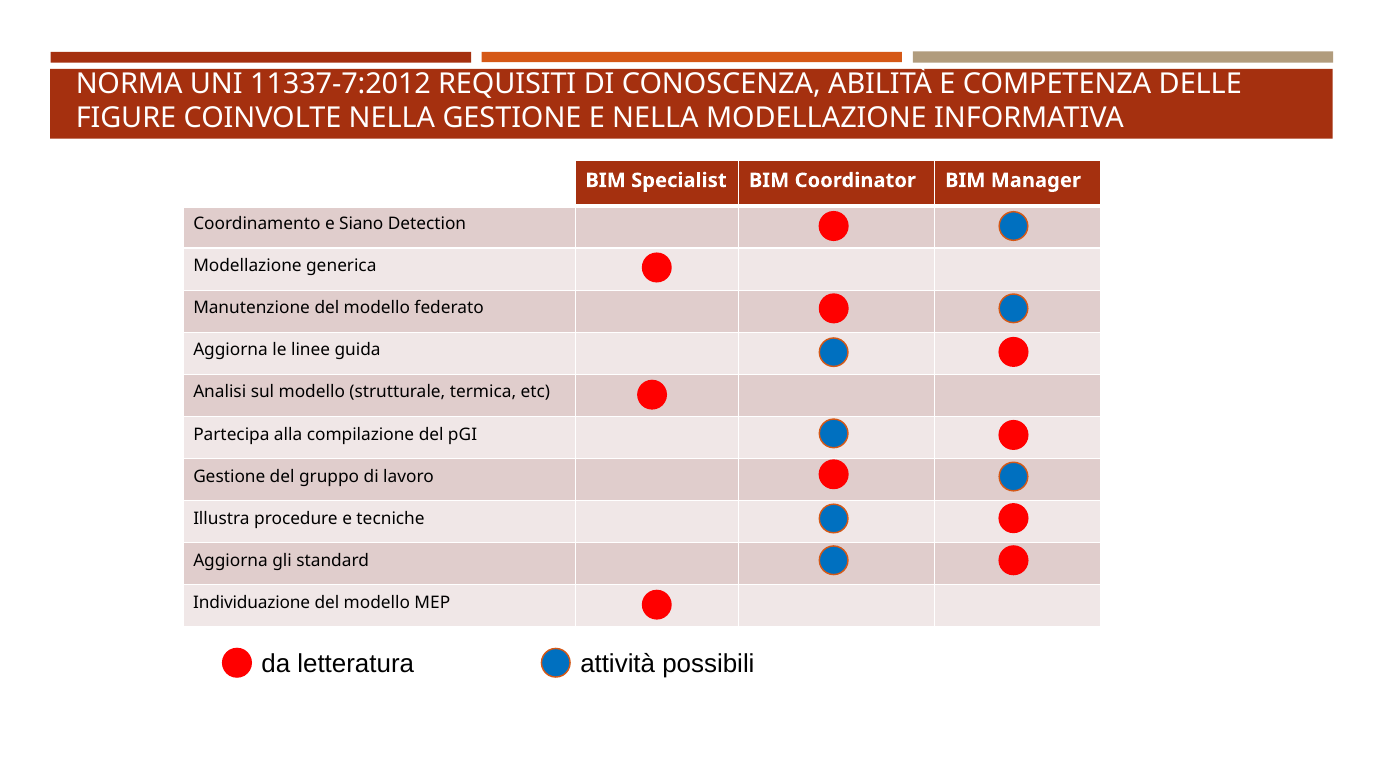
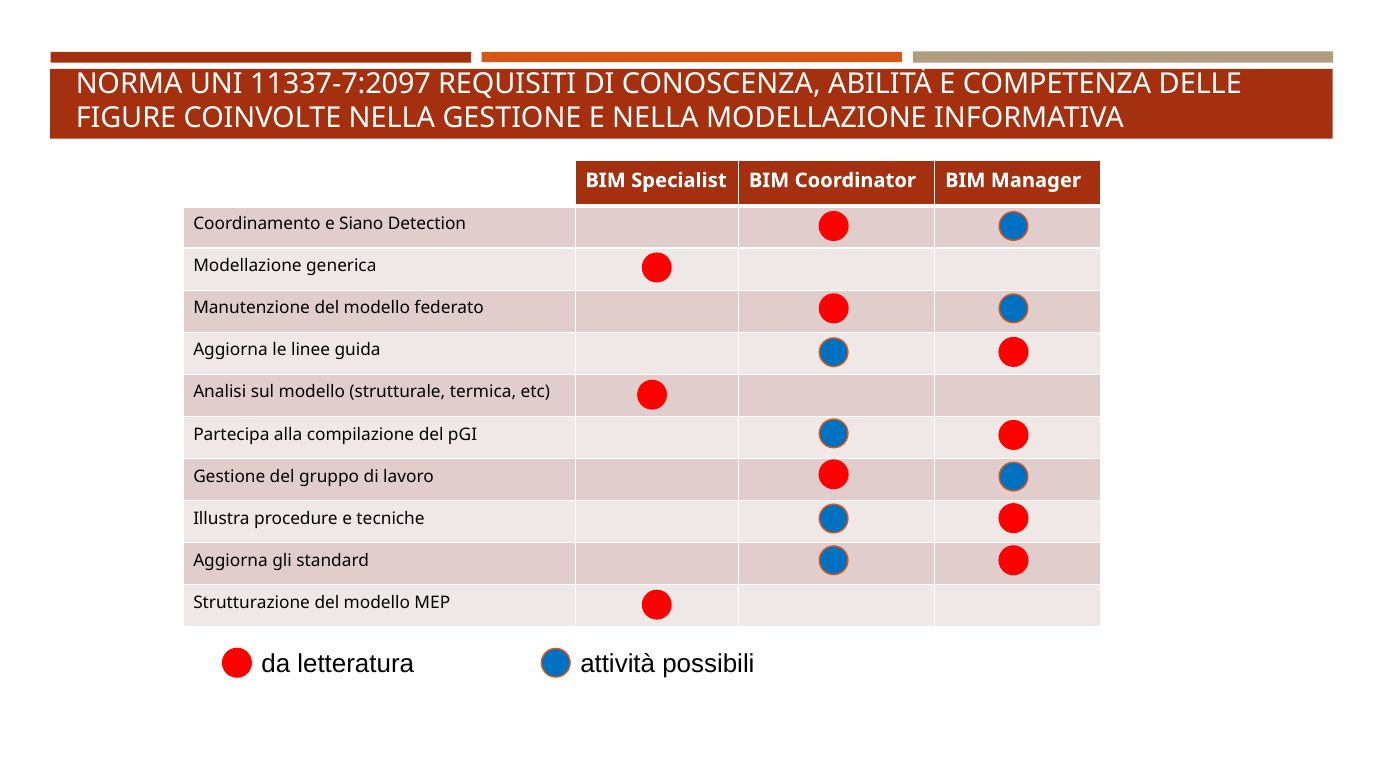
11337-7:2012: 11337-7:2012 -> 11337-7:2097 (341, 84)
Individuazione: Individuazione -> Strutturazione (252, 603)
